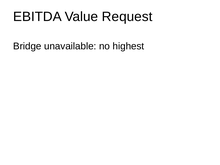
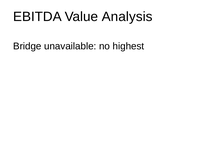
Request: Request -> Analysis (127, 17)
